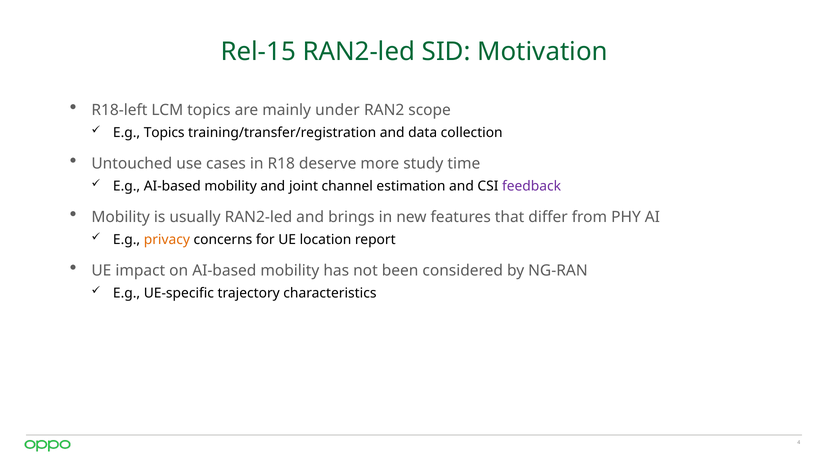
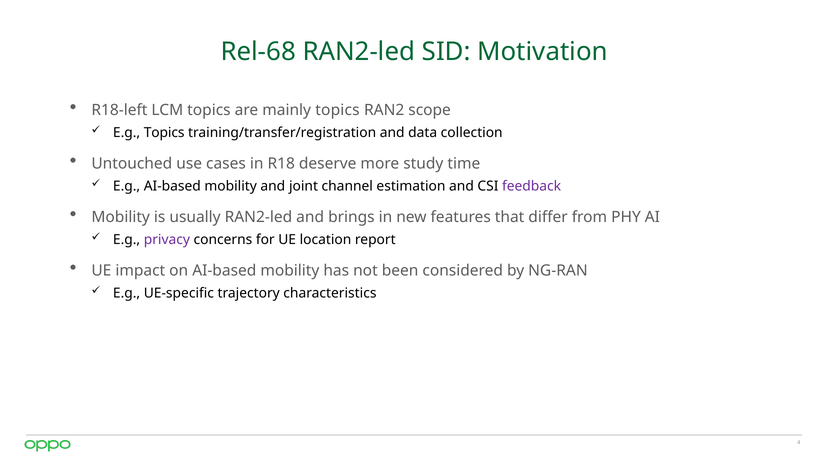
Rel-15: Rel-15 -> Rel-68 (258, 52)
mainly under: under -> topics (337, 110)
privacy colour: orange -> purple (167, 240)
